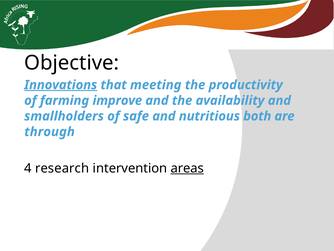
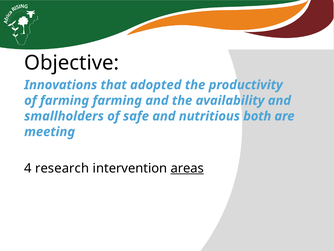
Innovations underline: present -> none (61, 85)
meeting: meeting -> adopted (156, 85)
farming improve: improve -> farming (117, 100)
through: through -> meeting (50, 132)
